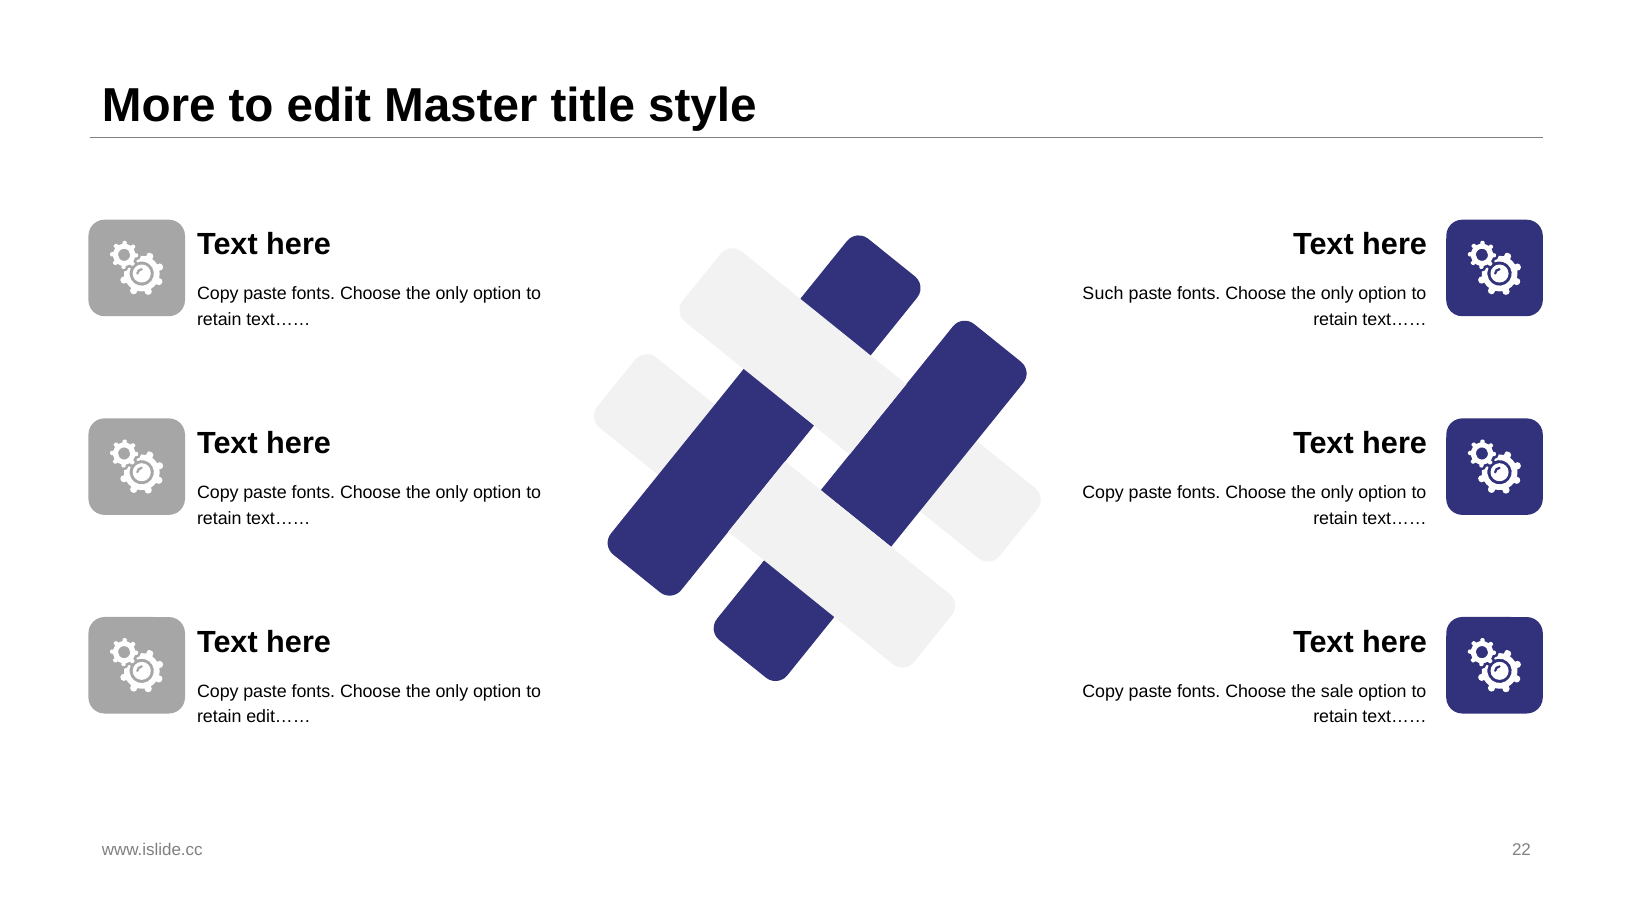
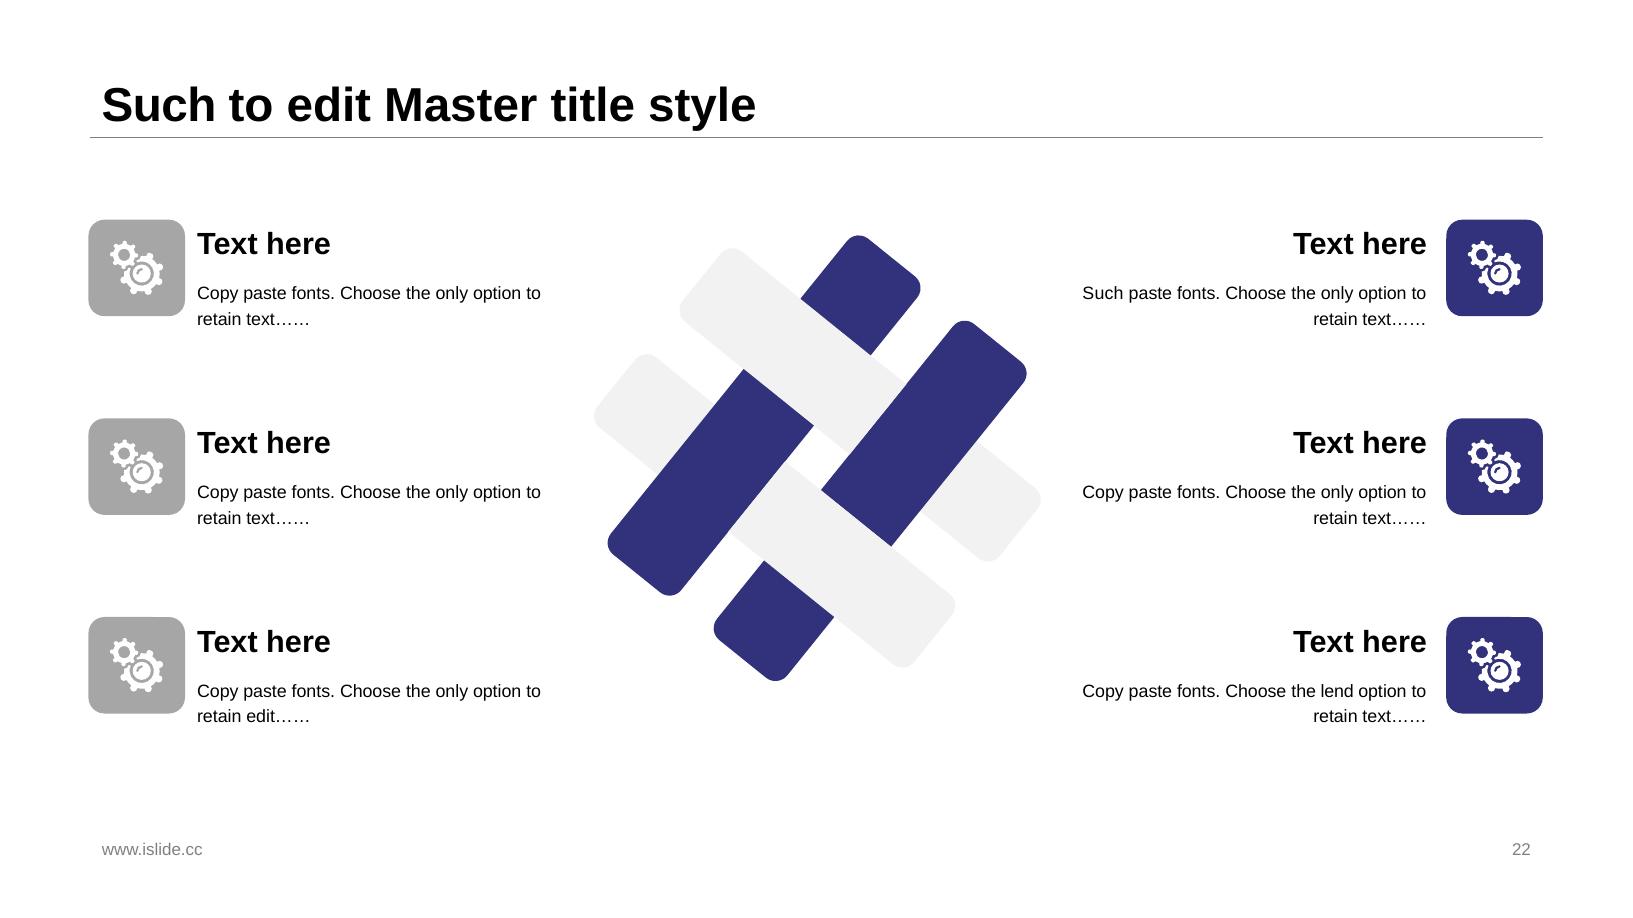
More: More -> Such (159, 106)
sale: sale -> lend (1337, 692)
